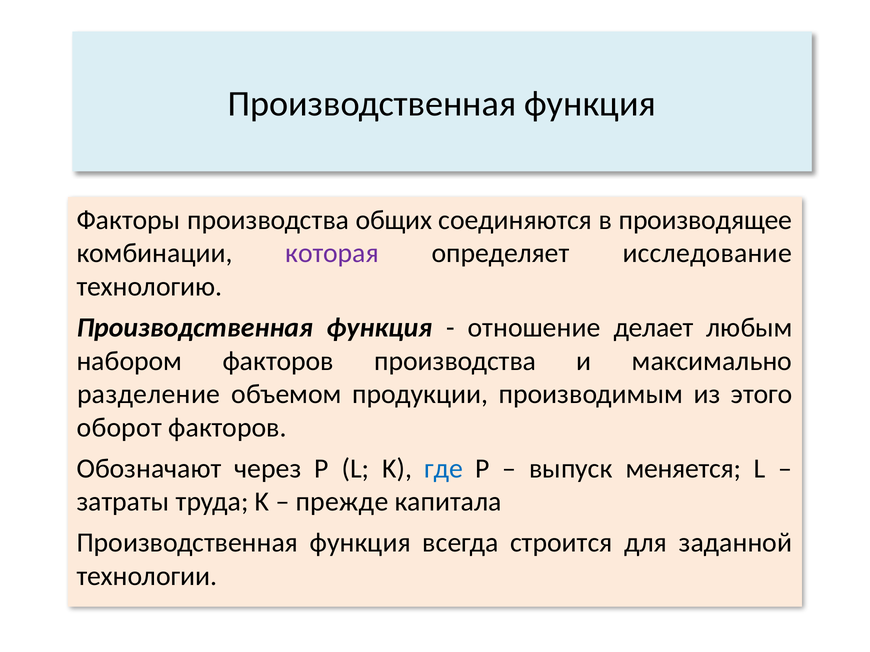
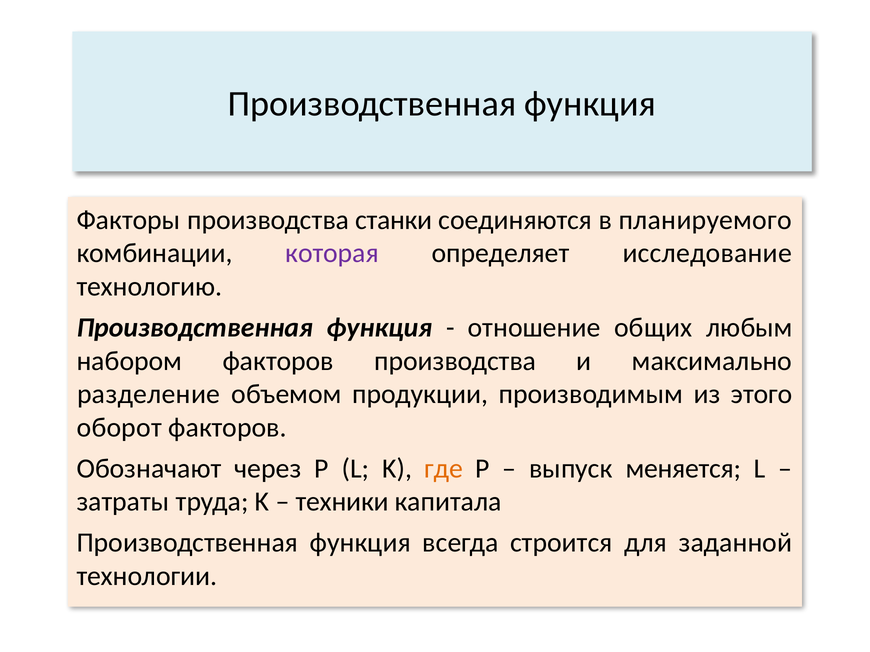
общих: общих -> станки (394, 220)
производящее: производящее -> планируемого (705, 220)
делает: делает -> общих (653, 328)
где colour: blue -> orange (444, 469)
прежде: прежде -> техники (342, 502)
